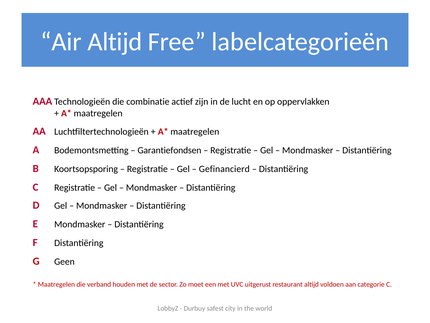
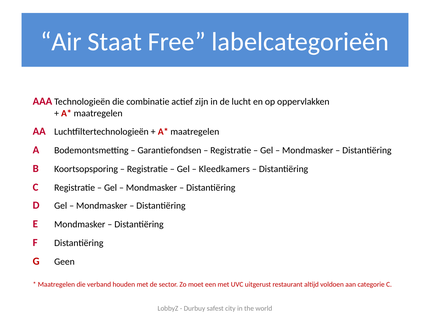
Air Altijd: Altijd -> Staat (115, 42)
Gefinancierd: Gefinancierd -> Kleedkamers (224, 169)
